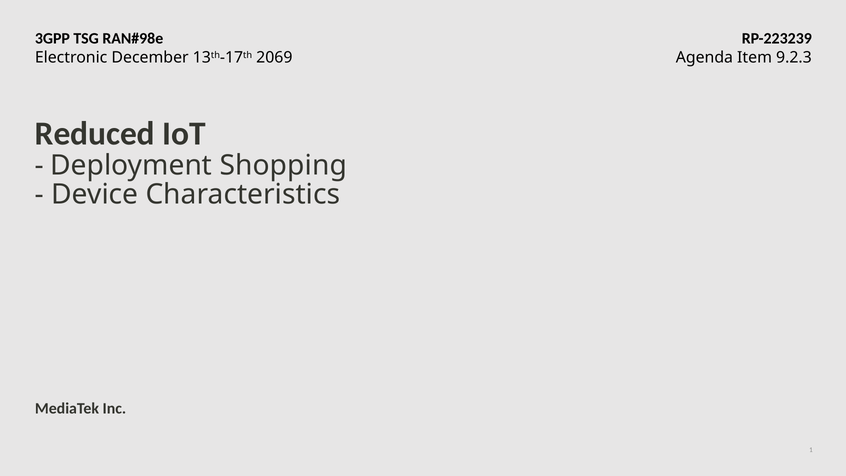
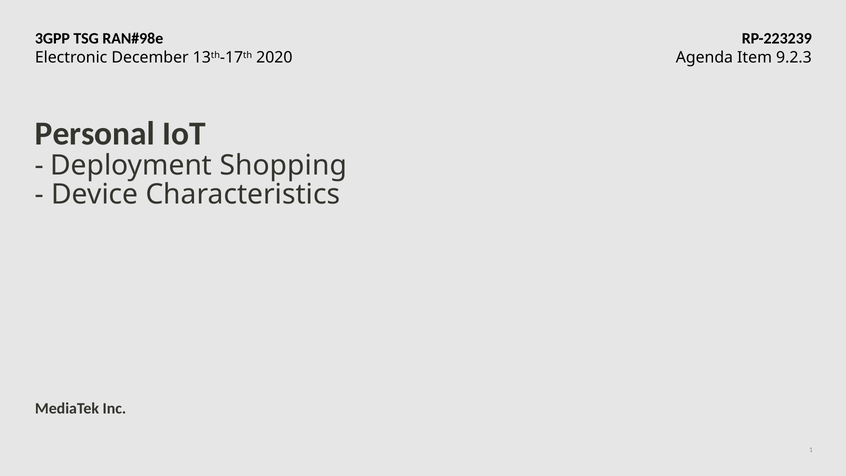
2069: 2069 -> 2020 (274, 58)
Reduced: Reduced -> Personal (95, 134)
